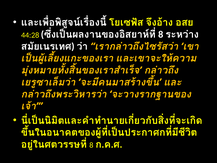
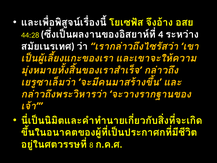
8: 8 -> 4 (161, 34)
